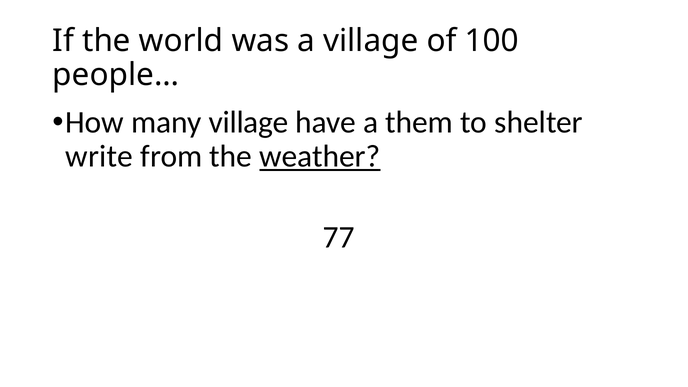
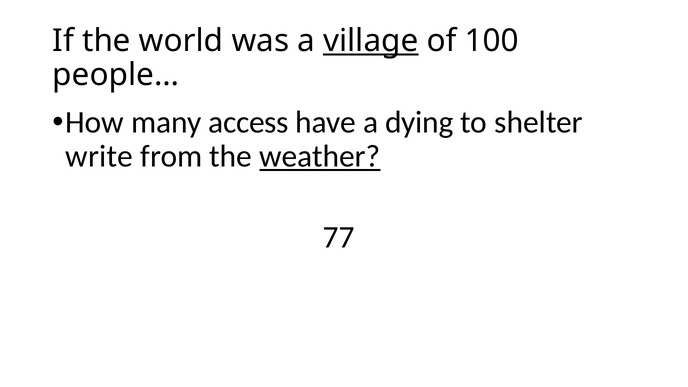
village underline: none -> present (371, 41)
many village: village -> access (249, 122)
them: them -> dying (419, 122)
